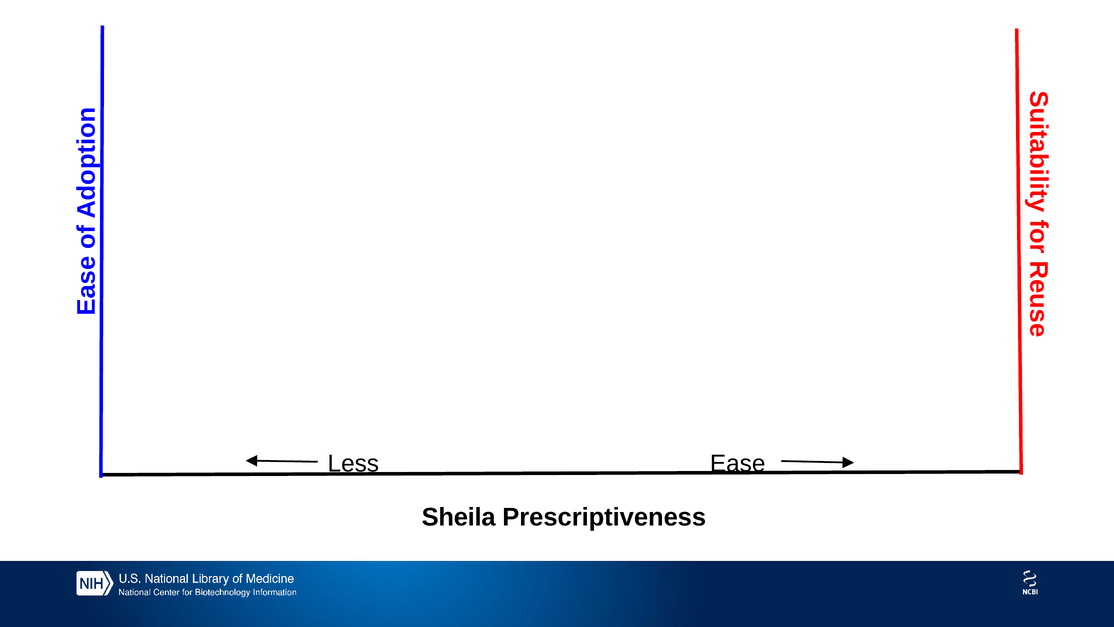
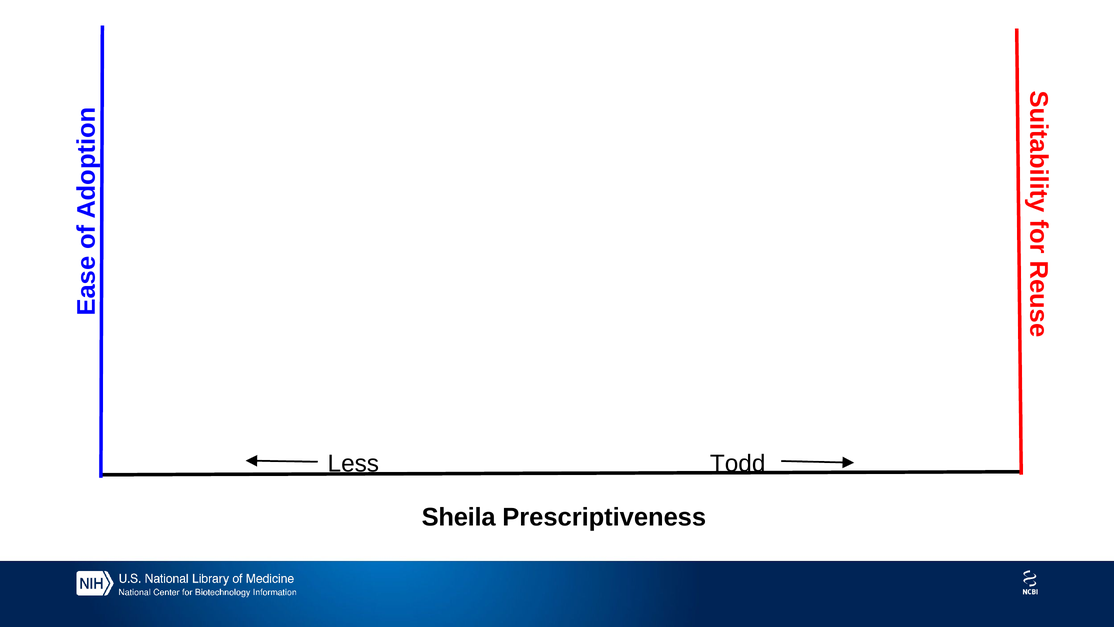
Ease: Ease -> Todd (738, 464)
